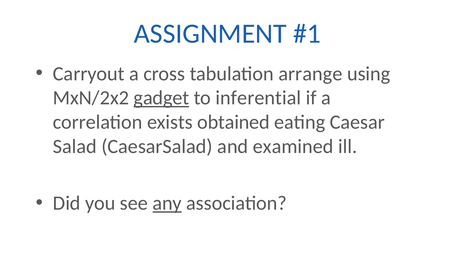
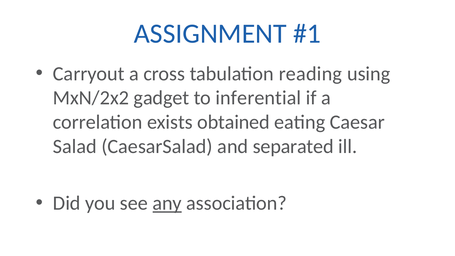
arrange: arrange -> reading (310, 74)
gadget underline: present -> none (161, 98)
examined: examined -> separated (293, 147)
